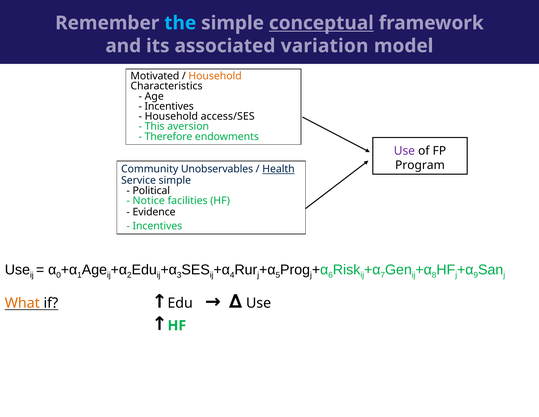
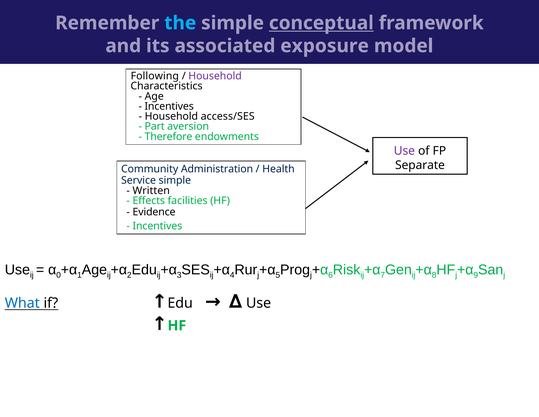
variation: variation -> exposure (325, 46)
Motivated: Motivated -> Following (155, 76)
Household colour: orange -> purple (215, 76)
This: This -> Part (155, 126)
Program: Program -> Separate (420, 165)
Unobservables: Unobservables -> Administration (217, 169)
Health underline: present -> none (278, 169)
Political: Political -> Written (151, 191)
Notice: Notice -> Effects (149, 201)
What colour: orange -> blue (22, 303)
